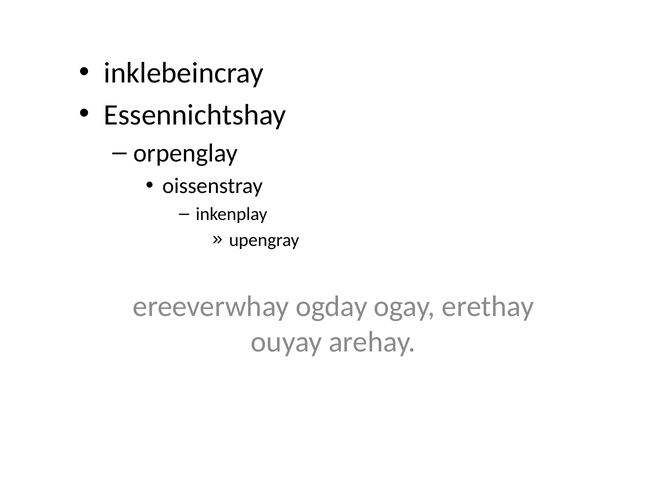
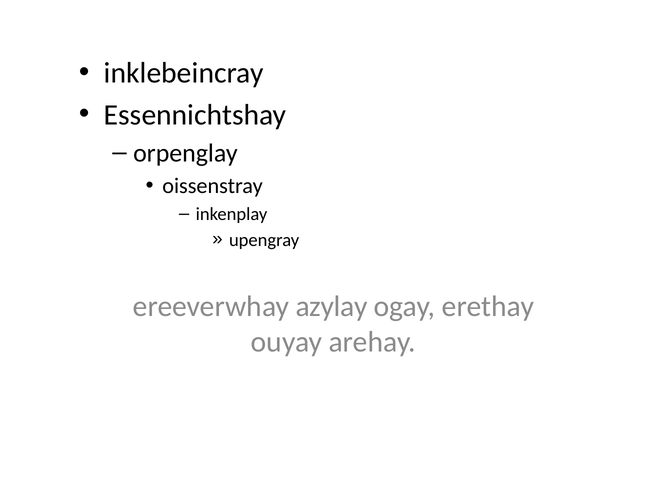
ogday: ogday -> azylay (332, 307)
